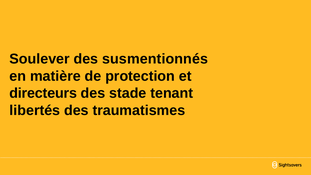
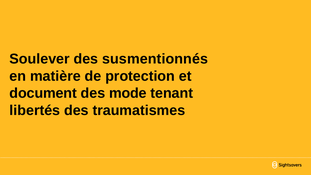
directeurs: directeurs -> document (43, 93)
stade: stade -> mode (128, 93)
